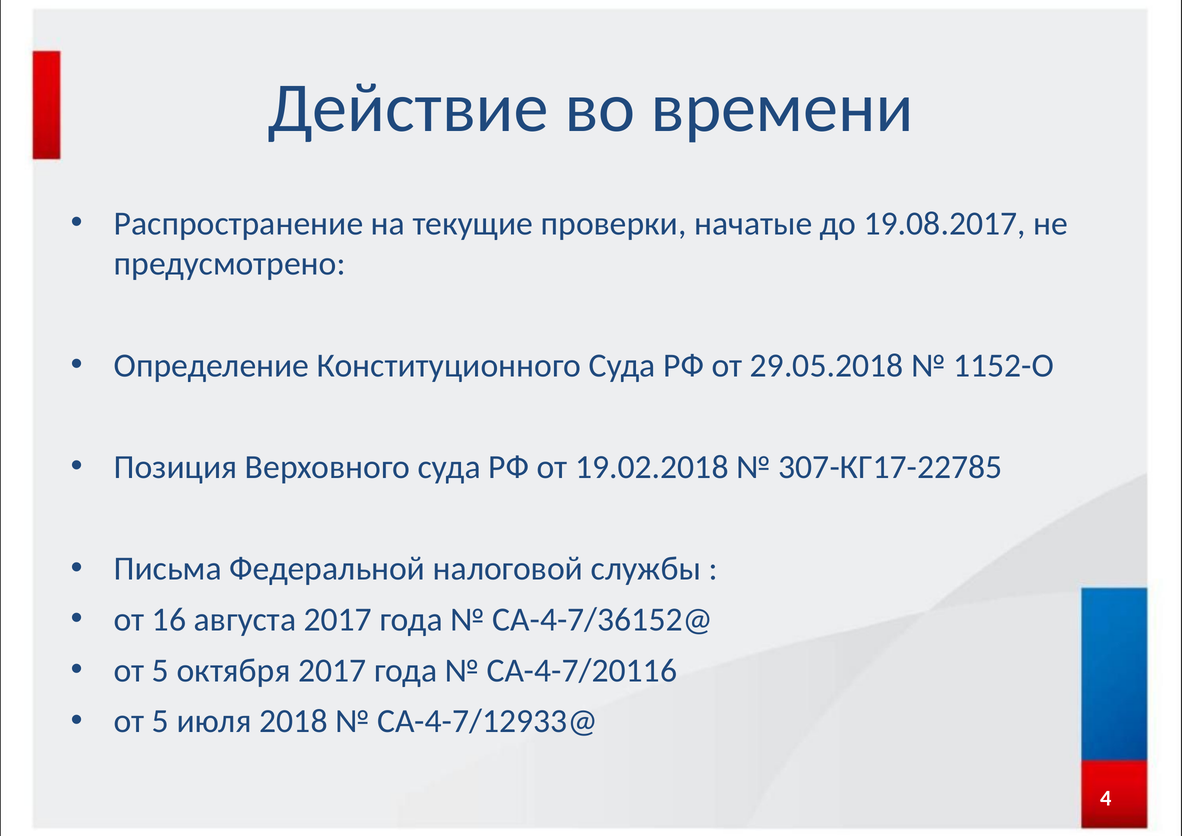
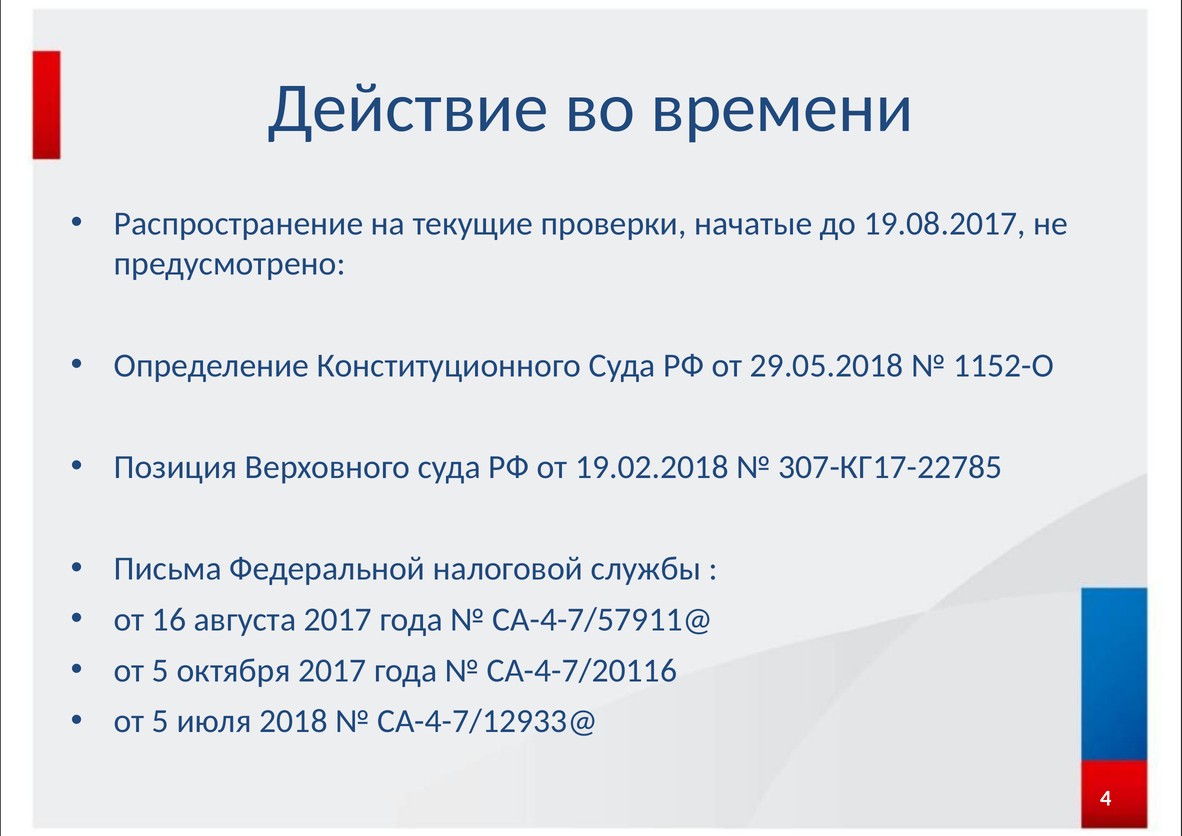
СА-4-7/36152@: СА-4-7/36152@ -> СА-4-7/57911@ (603, 620)
